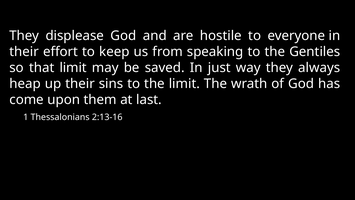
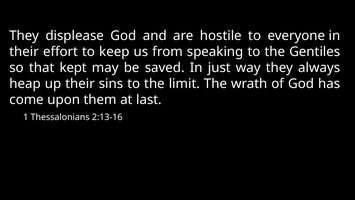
that limit: limit -> kept (73, 68)
